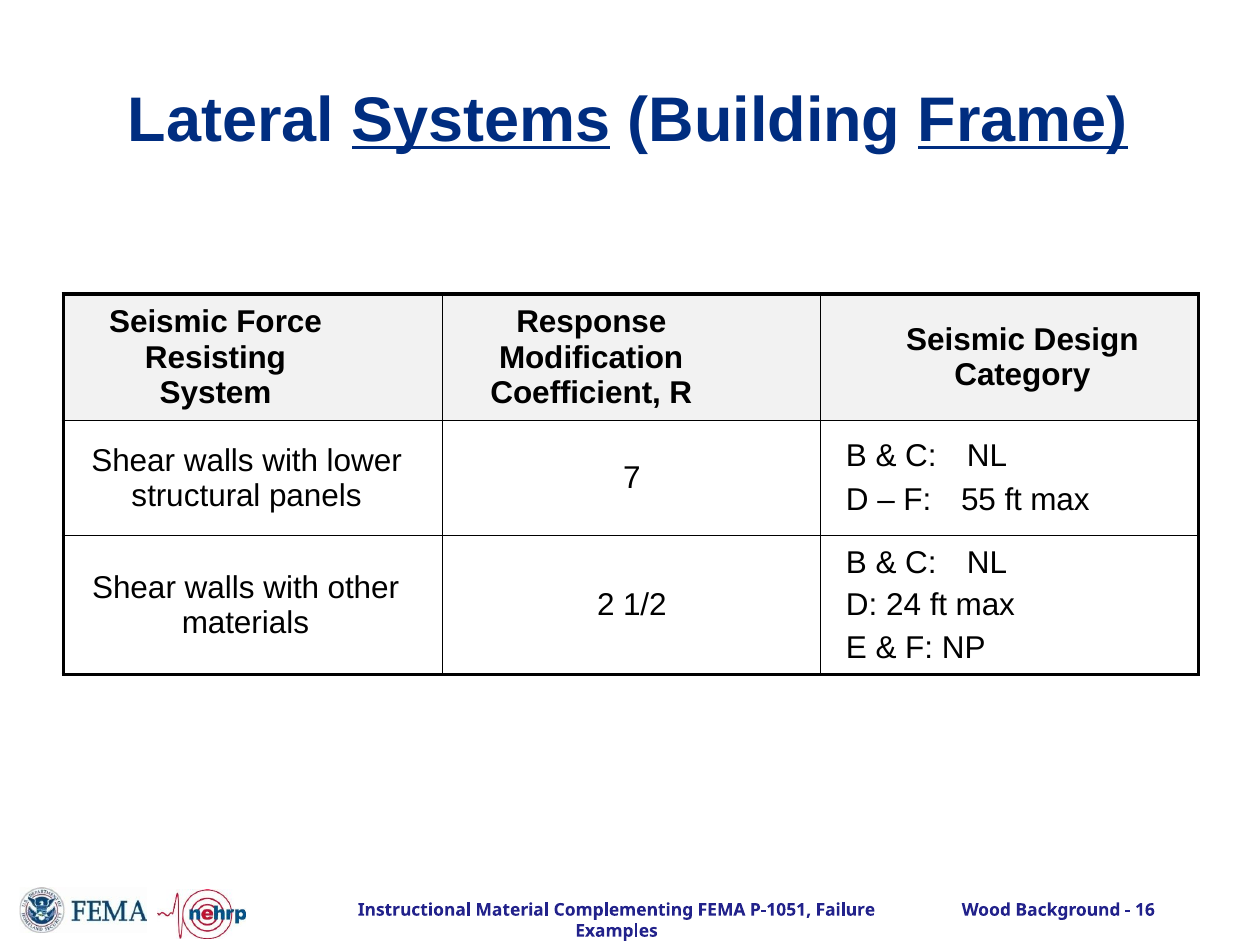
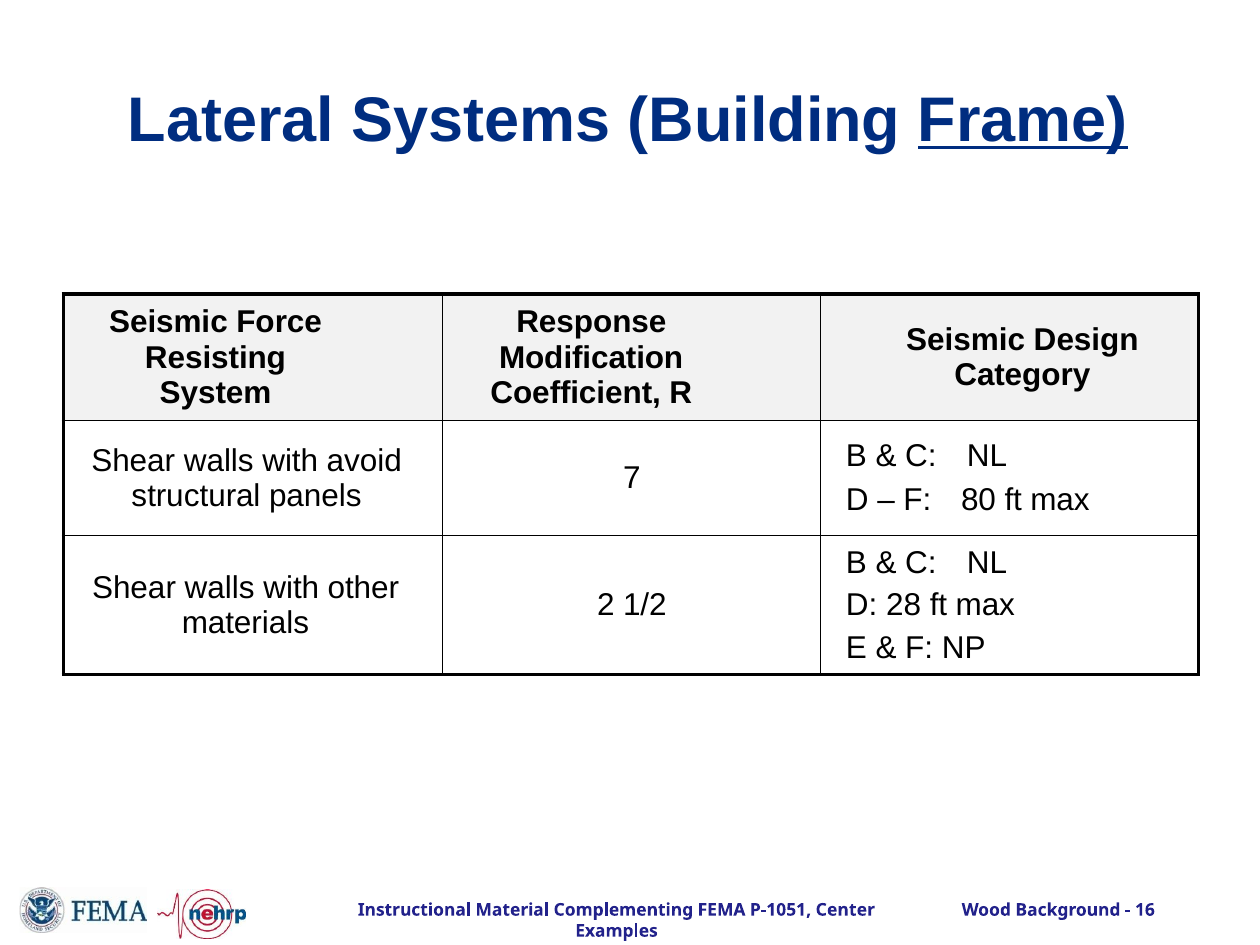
Systems underline: present -> none (481, 120)
lower: lower -> avoid (364, 461)
55: 55 -> 80 (979, 500)
24: 24 -> 28 (904, 605)
Failure: Failure -> Center (845, 910)
